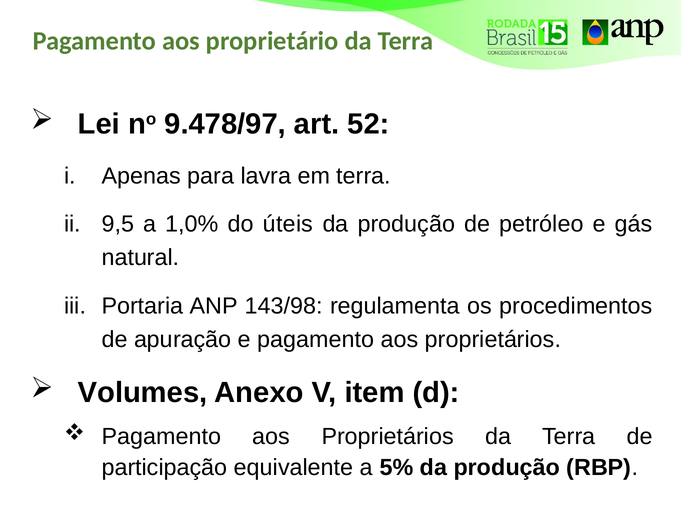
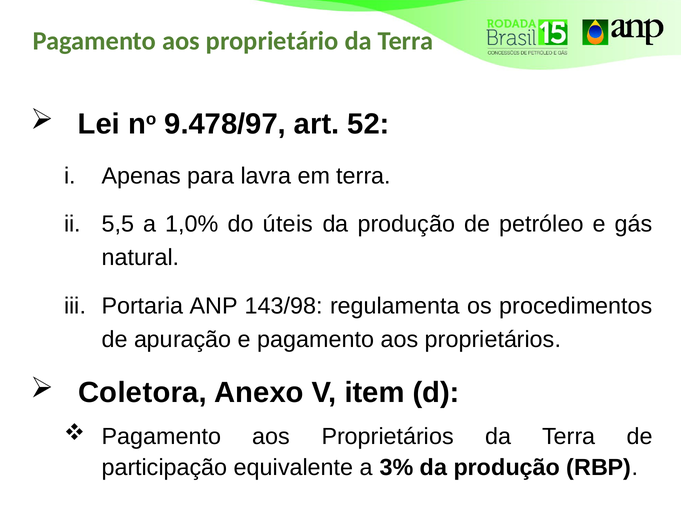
9,5: 9,5 -> 5,5 (118, 224)
Volumes: Volumes -> Coletora (143, 393)
5%: 5% -> 3% (397, 468)
